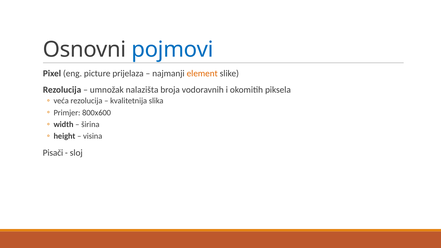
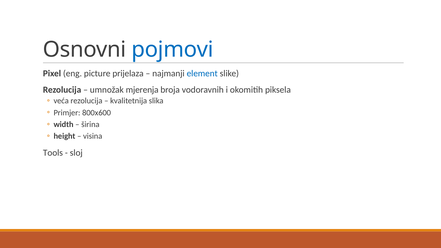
element colour: orange -> blue (202, 73)
nalazišta: nalazišta -> mjerenja (142, 90)
Pisači: Pisači -> Tools (53, 153)
